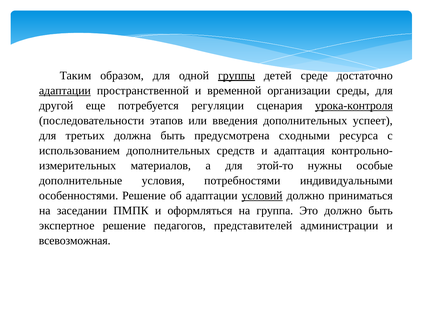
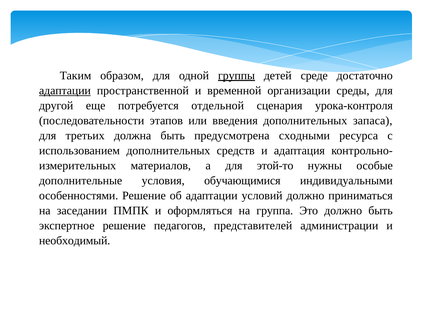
регуляции: регуляции -> отдельной (218, 106)
урока-контроля underline: present -> none (354, 106)
успеет: успеет -> запаса (373, 121)
потребностями: потребностями -> обучающимися (242, 181)
условий underline: present -> none (262, 196)
всевозможная: всевозможная -> необходимый (75, 241)
